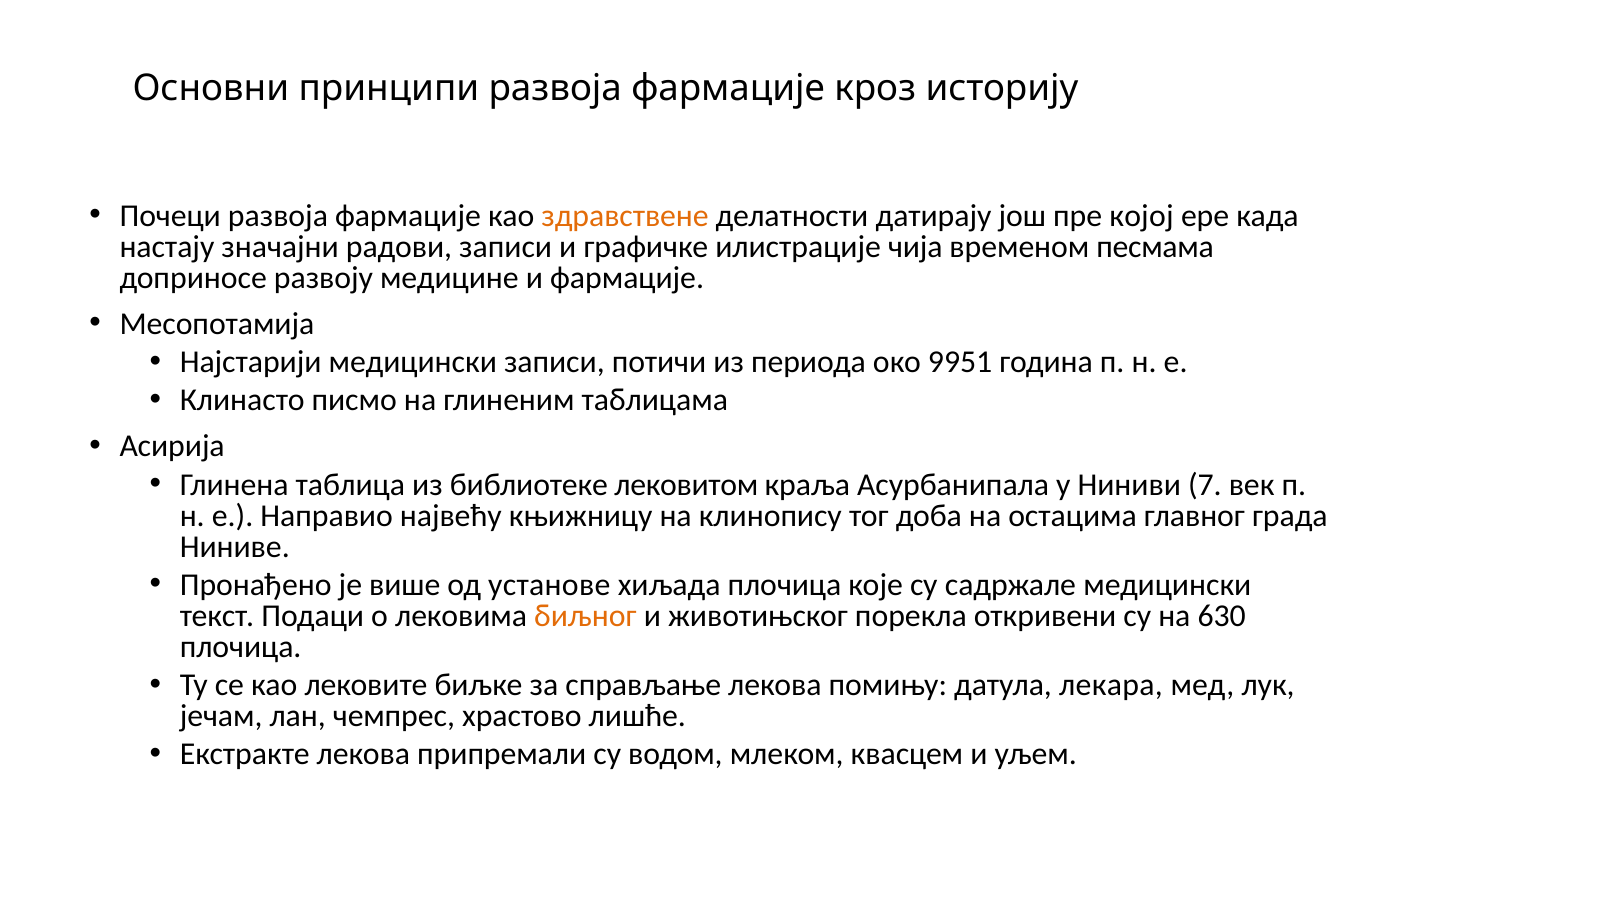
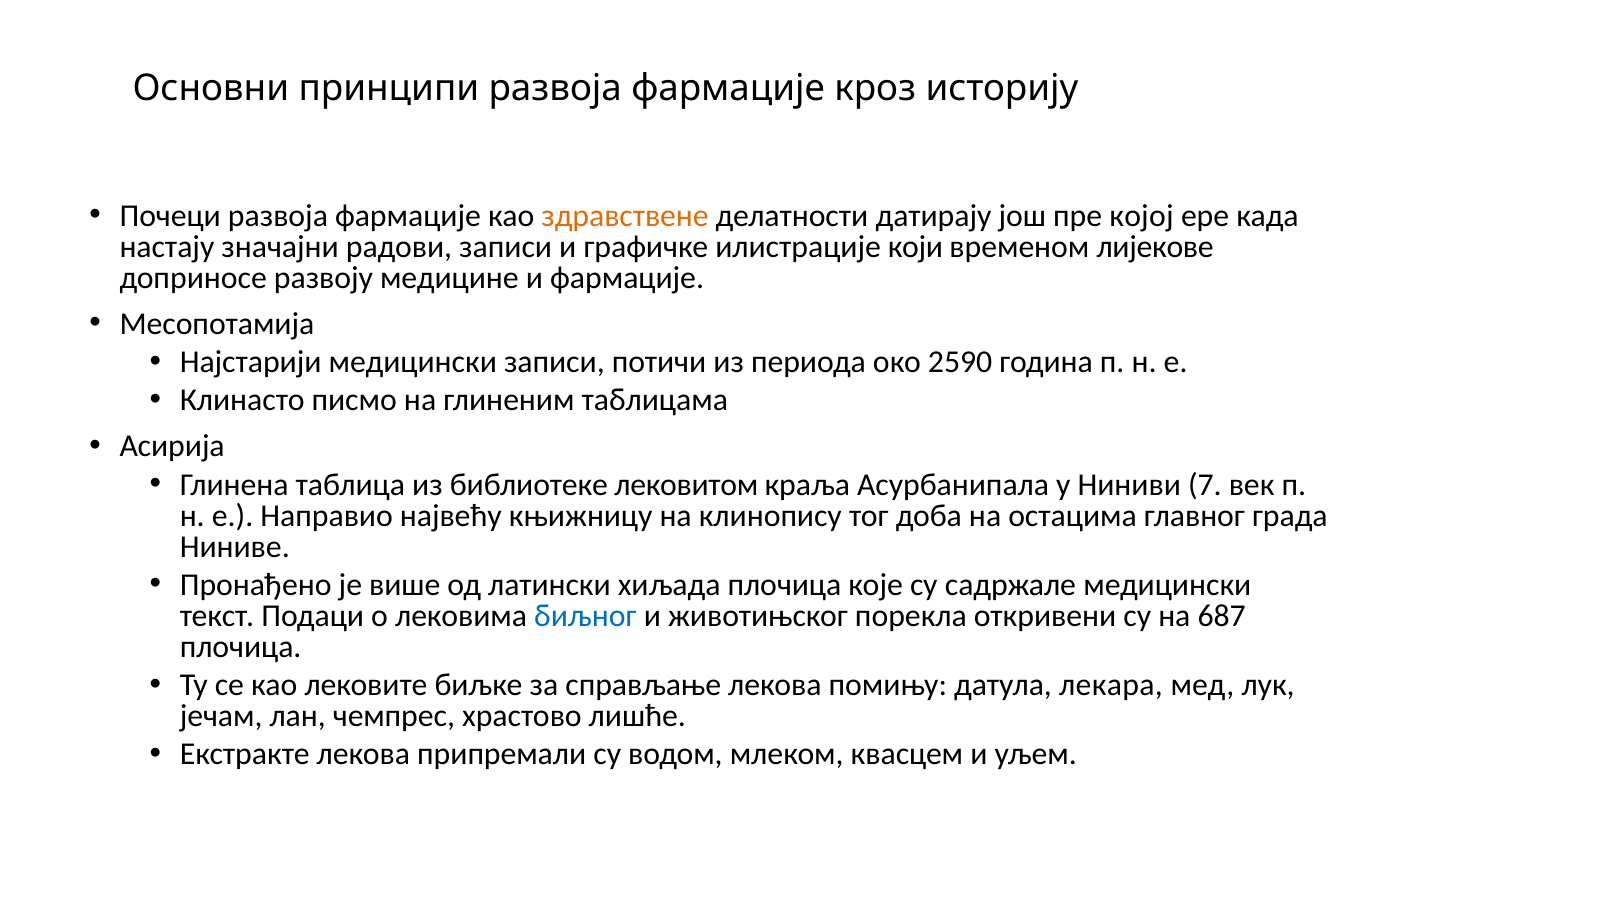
чија: чија -> који (915, 247)
песмама: песмама -> лијекове (1155, 247)
9951: 9951 -> 2590 (960, 362)
установе: установе -> латински (549, 585)
биљног colour: orange -> blue (585, 616)
630: 630 -> 687 (1222, 616)
